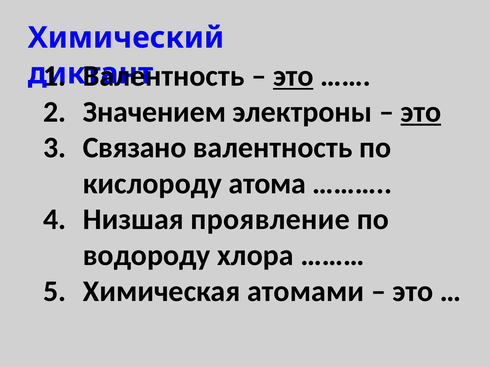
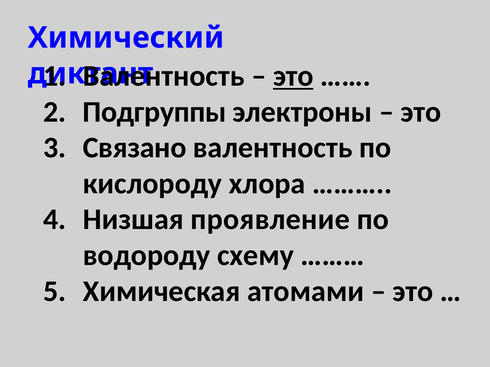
Значением: Значением -> Подгруппы (155, 112)
это underline: present -> none (421, 112)
атома: атома -> хлора (267, 184)
хлора: хлора -> схему (255, 256)
